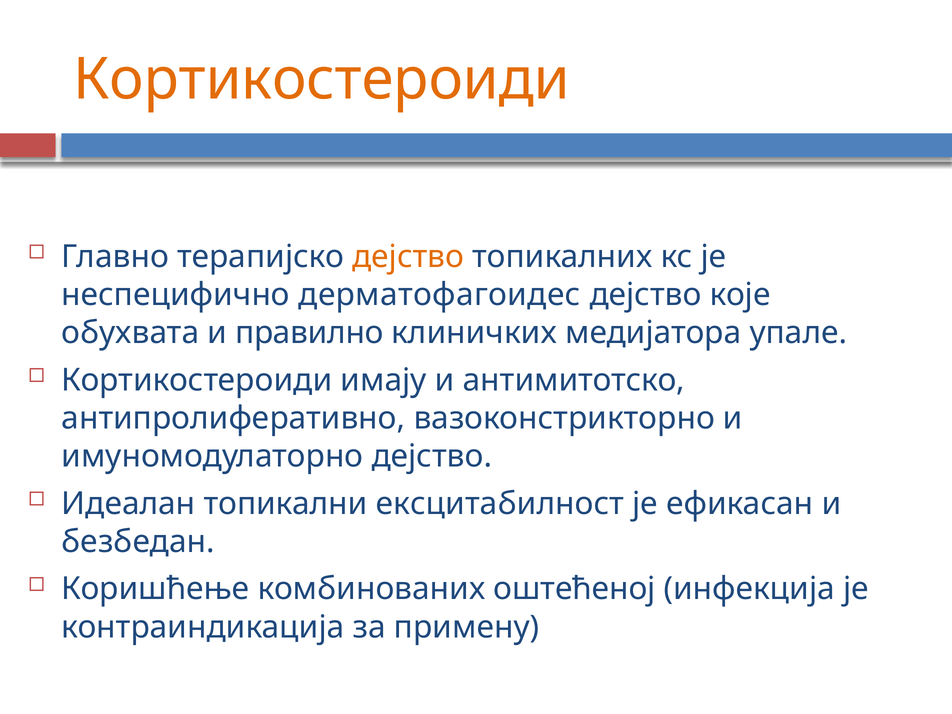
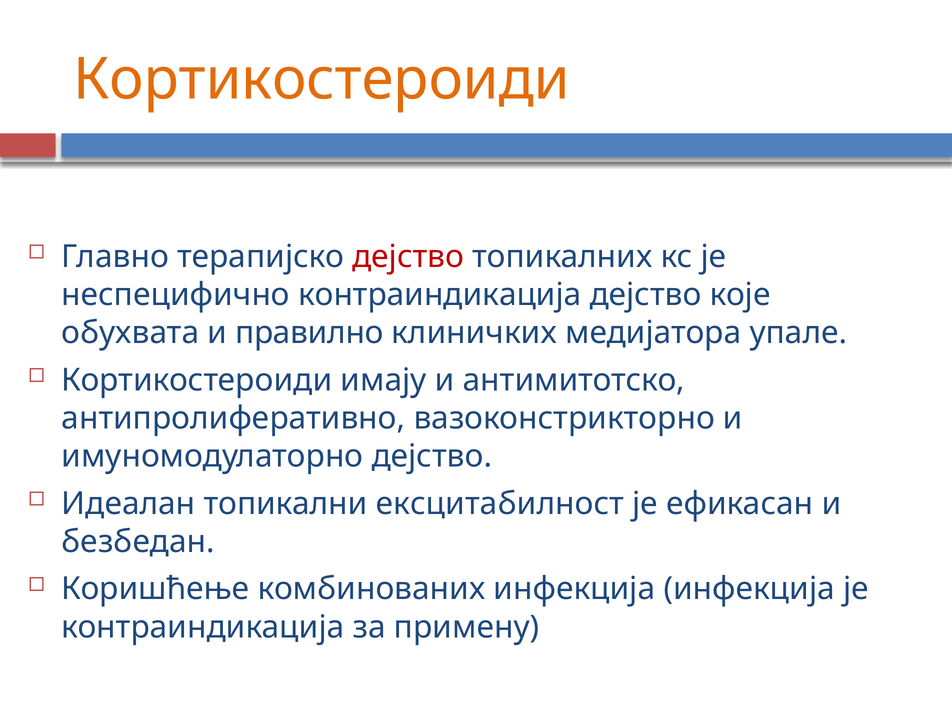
дејство colour: orange -> red (408, 257)
неспецифично дерматофагоидес: дерматофагоидес -> контраиндикација (440, 295)
комбинованих оштећеној: оштећеној -> инфекција (574, 589)
